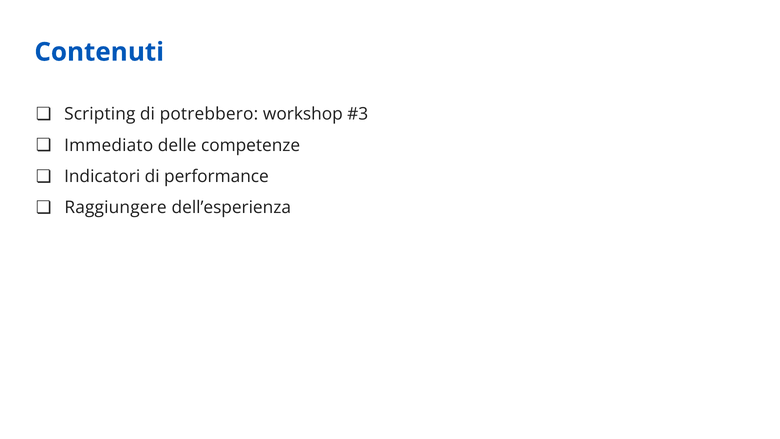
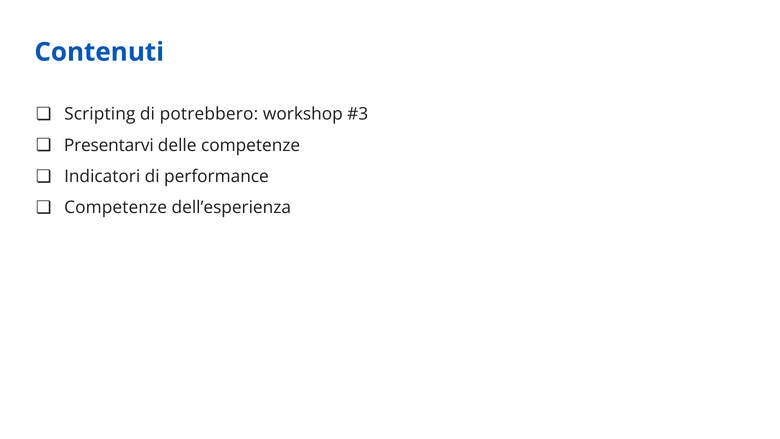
Immediato: Immediato -> Presentarvi (109, 145)
Raggiungere: Raggiungere -> Competenze (116, 208)
